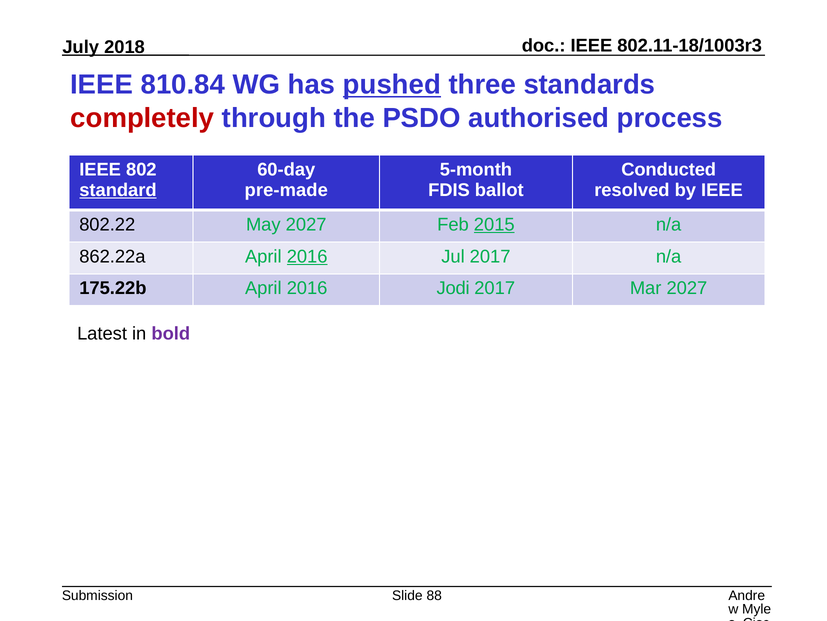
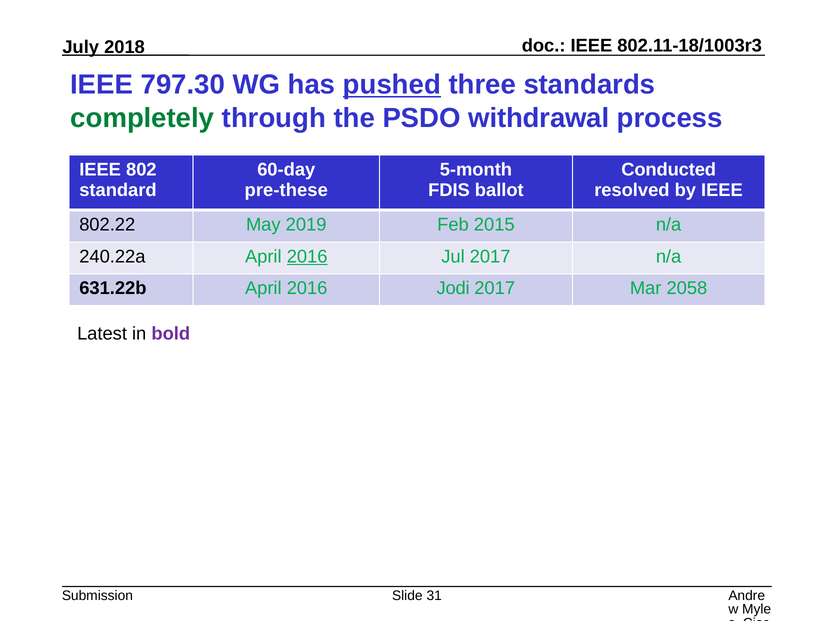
810.84: 810.84 -> 797.30 (183, 85)
completely colour: red -> green (142, 118)
authorised: authorised -> withdrawal (539, 118)
standard underline: present -> none (118, 190)
pre-made: pre-made -> pre-these (286, 190)
May 2027: 2027 -> 2019 (306, 224)
2015 underline: present -> none (494, 224)
862.22a: 862.22a -> 240.22a (112, 256)
175.22b: 175.22b -> 631.22b (113, 288)
Mar 2027: 2027 -> 2058 (687, 288)
88: 88 -> 31 (434, 595)
